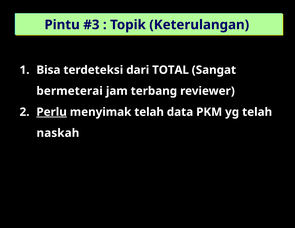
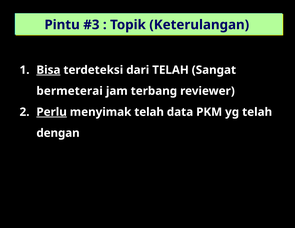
Bisa underline: none -> present (48, 70)
dari TOTAL: TOTAL -> TELAH (170, 70)
naskah: naskah -> dengan (58, 133)
